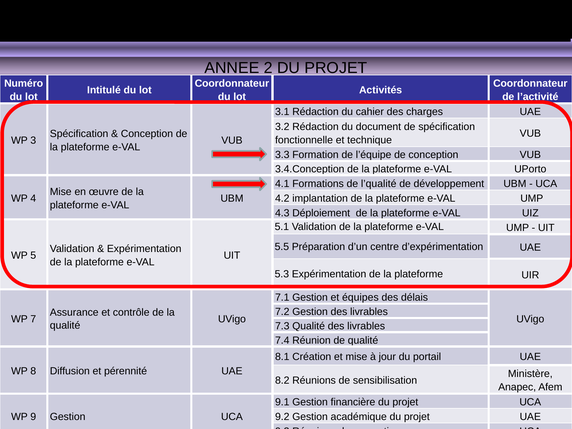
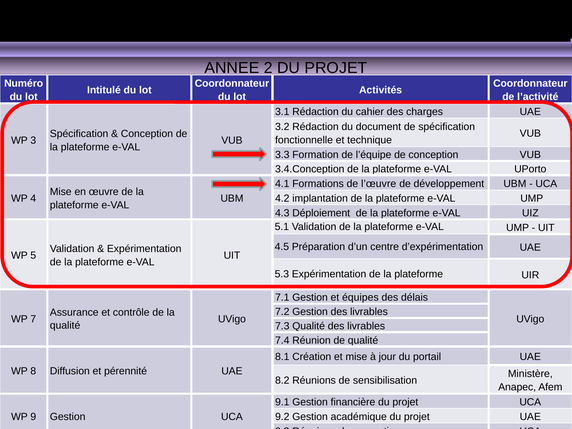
l’qualité: l’qualité -> l’œuvre (379, 184)
5.5: 5.5 -> 4.5 (282, 247)
